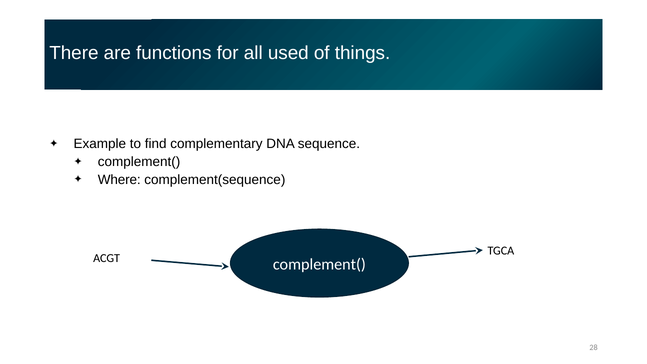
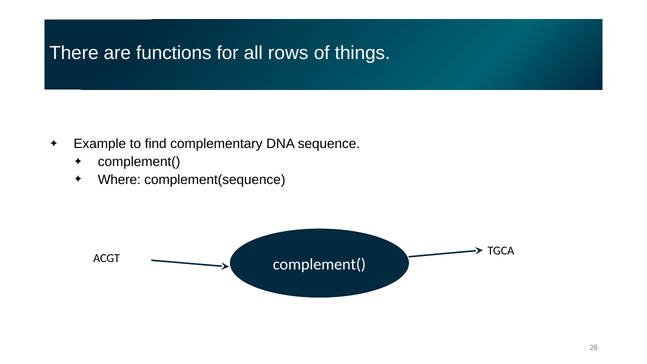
used: used -> rows (288, 53)
